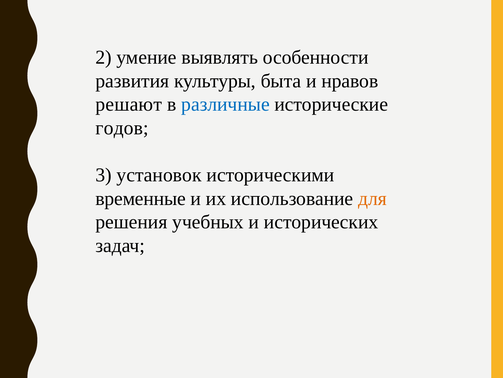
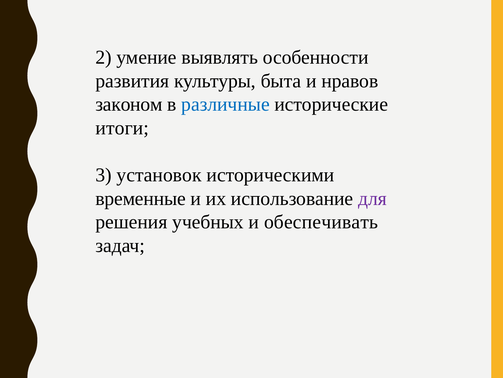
решают: решают -> законом (129, 104)
годов: годов -> итоги (122, 128)
для colour: orange -> purple (372, 198)
исторических: исторических -> обеспечивать (321, 222)
